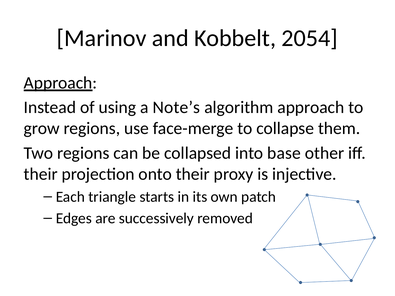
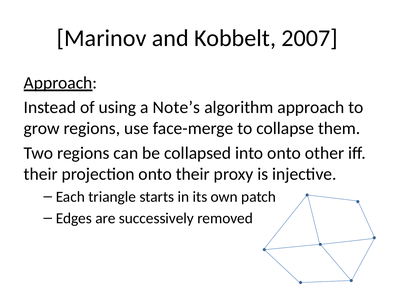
2054: 2054 -> 2007 (310, 38)
into base: base -> onto (284, 153)
